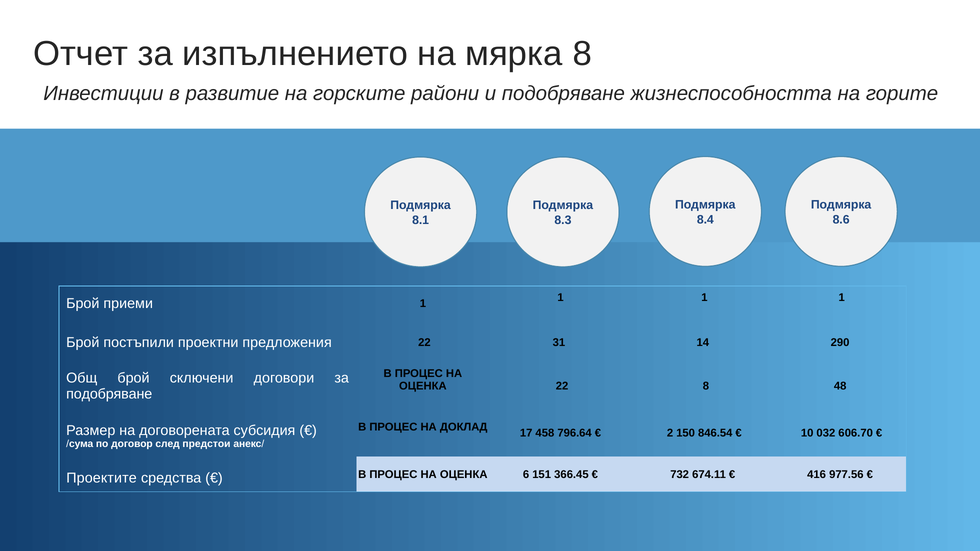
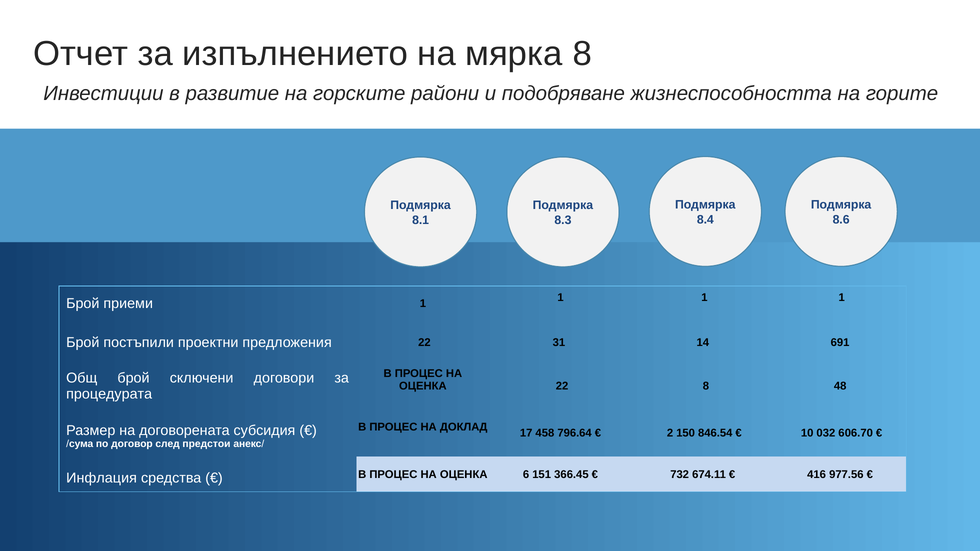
290: 290 -> 691 (840, 343)
подобряване: подобряване -> процедурата (109, 394)
Проектите: Проектите -> Инфлация (102, 478)
